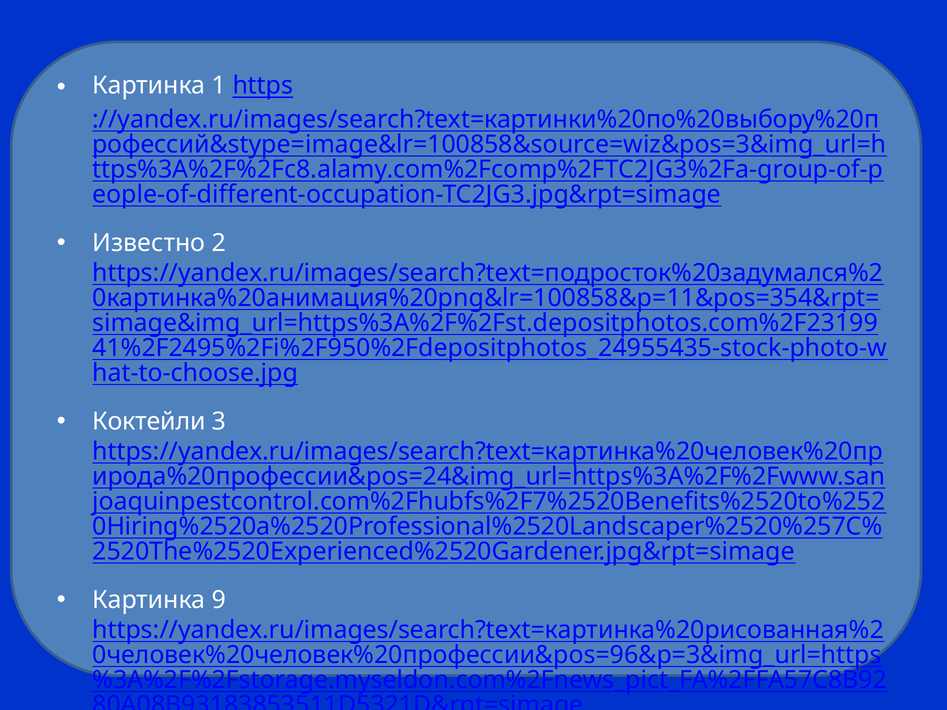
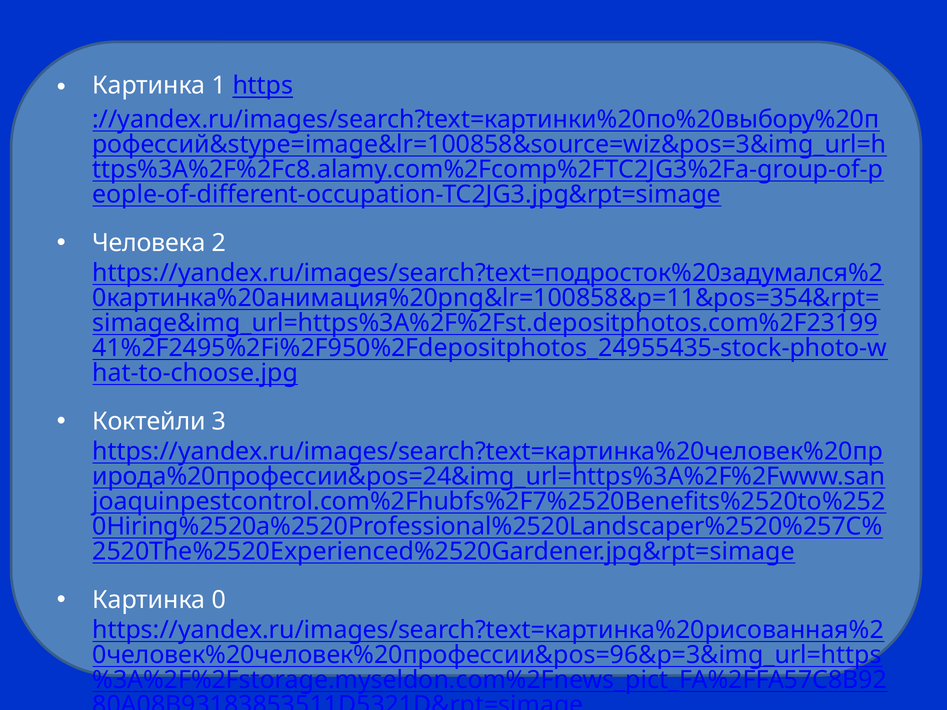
Известно: Известно -> Человека (149, 243)
9: 9 -> 0 (219, 600)
